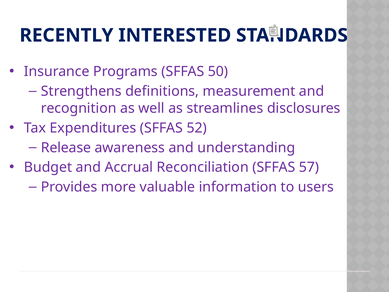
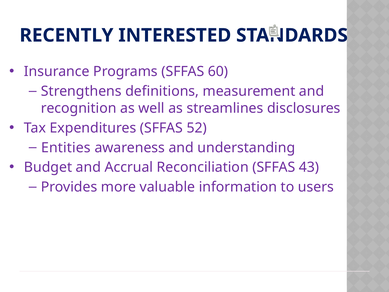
50: 50 -> 60 (218, 72)
Release: Release -> Entities (66, 147)
57: 57 -> 43 (309, 167)
